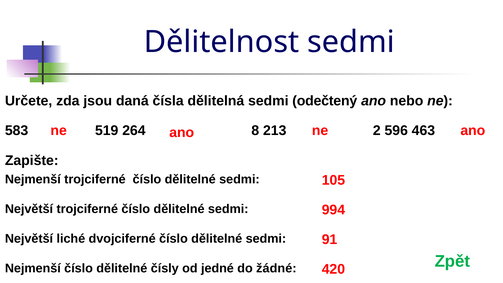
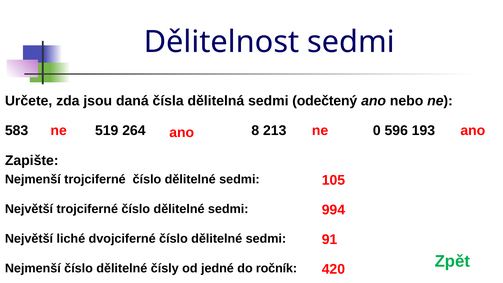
2: 2 -> 0 (377, 131)
463: 463 -> 193 (423, 131)
žádné: žádné -> ročník (276, 268)
